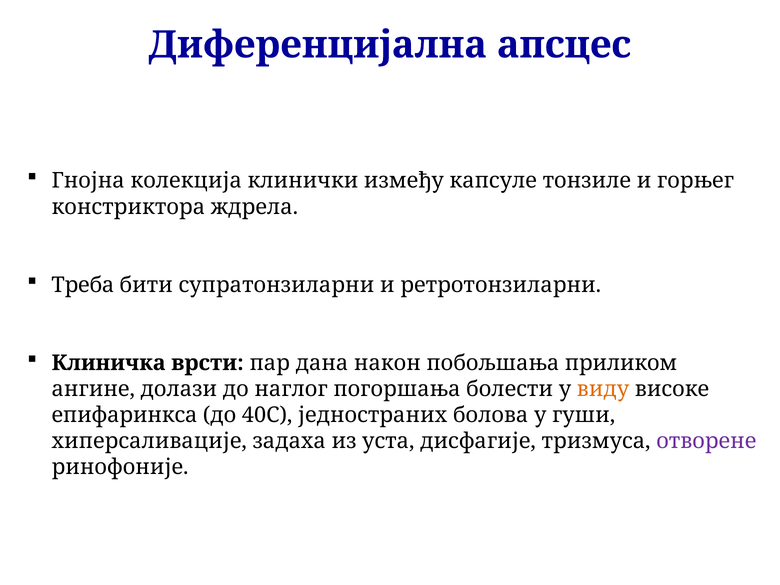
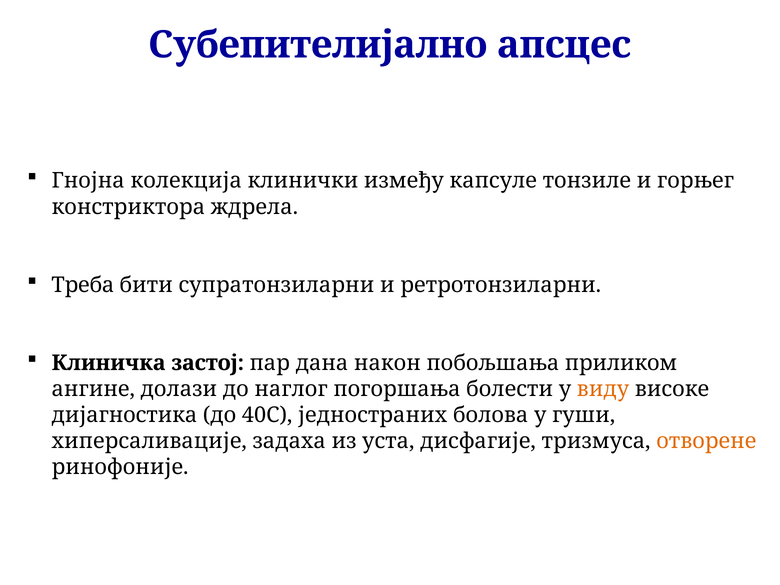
Диференцијална: Диференцијална -> Субепителијално (318, 45)
врсти: врсти -> застој (208, 363)
епифаринкса: епифаринкса -> дијагностика (124, 415)
отворене colour: purple -> orange (706, 441)
